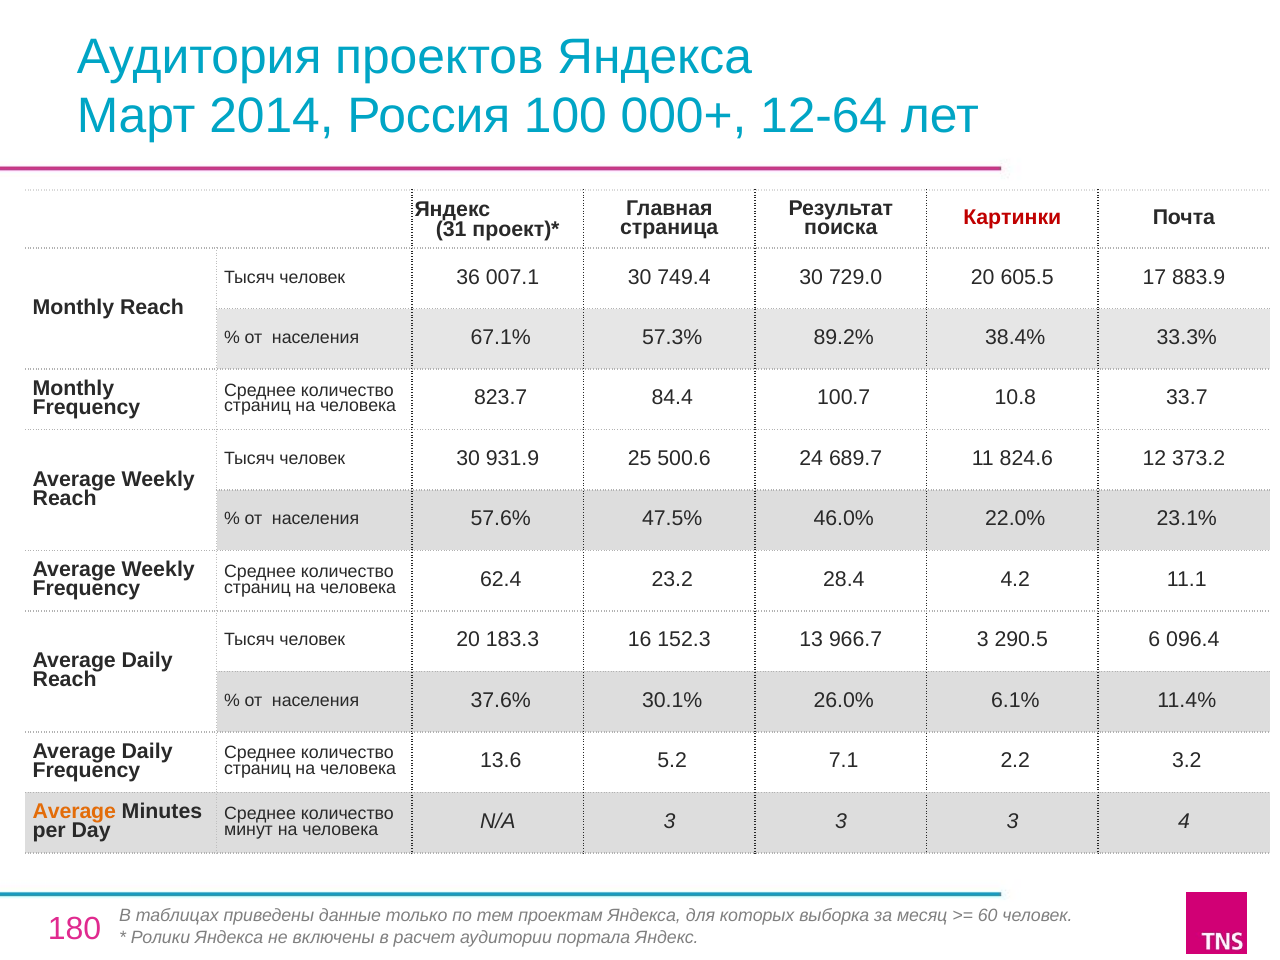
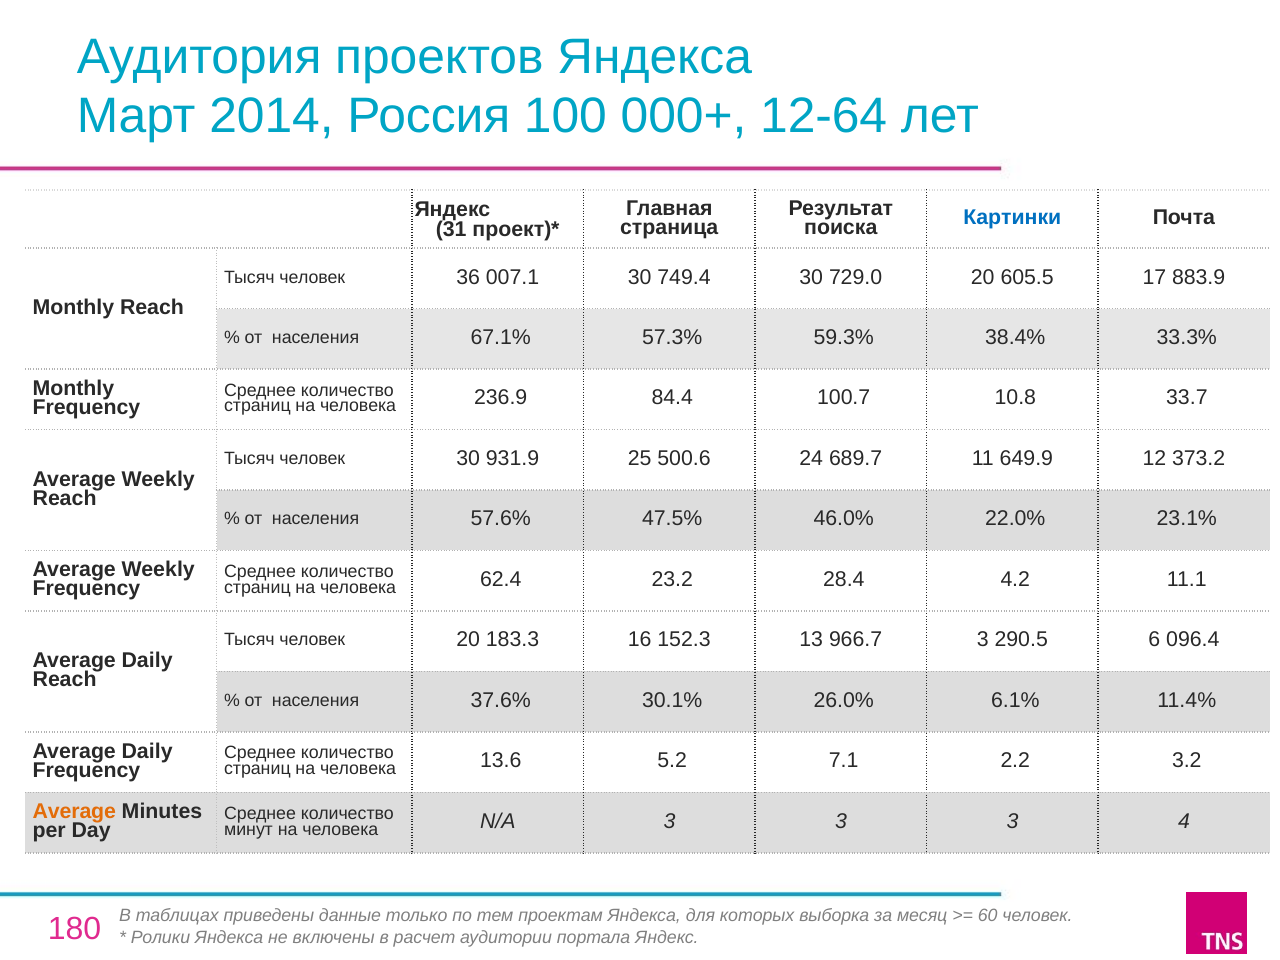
Картинки colour: red -> blue (1012, 218)
89.2%: 89.2% -> 59.3% (844, 337)
823.7: 823.7 -> 236.9 (501, 398)
824.6: 824.6 -> 649.9 (1026, 458)
